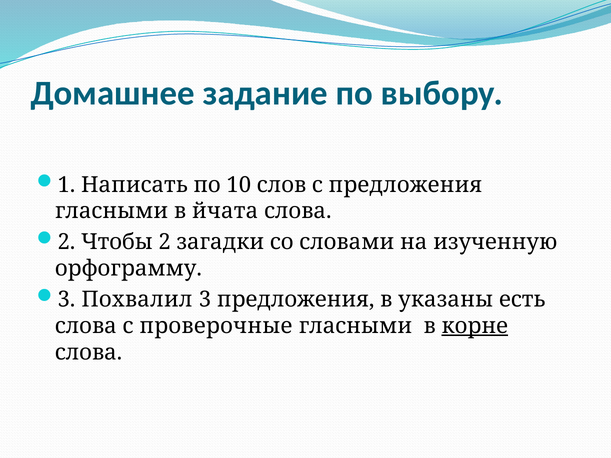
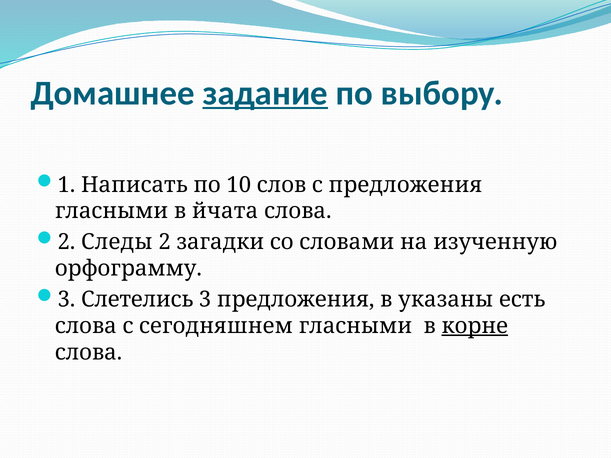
задание underline: none -> present (265, 93)
Чтобы: Чтобы -> Следы (117, 242)
Похвалил: Похвалил -> Слетелись (137, 299)
проверочные: проверочные -> сегодняшнем (216, 326)
